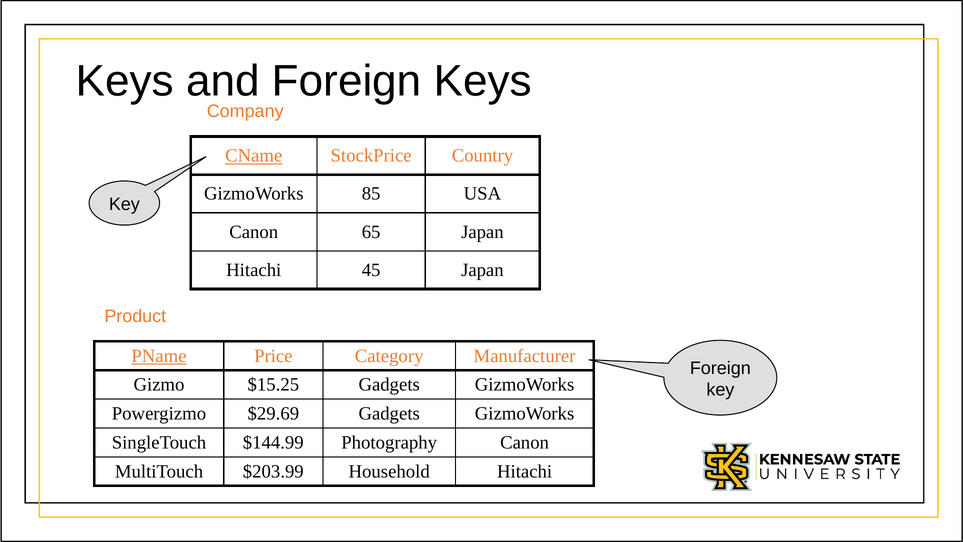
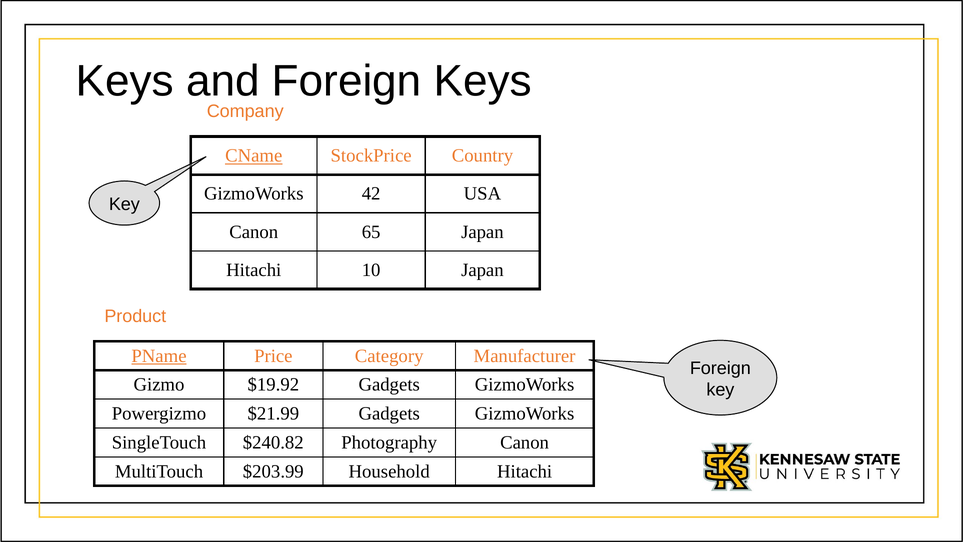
85: 85 -> 42 (371, 194)
45: 45 -> 10 (371, 270)
$15.25: $15.25 -> $19.92 (273, 385)
$29.69: $29.69 -> $21.99 (273, 413)
$144.99: $144.99 -> $240.82 (273, 442)
